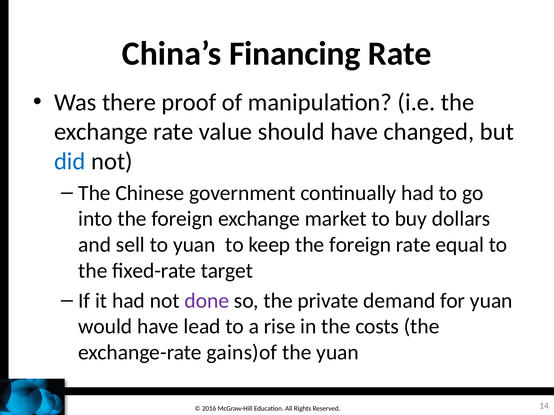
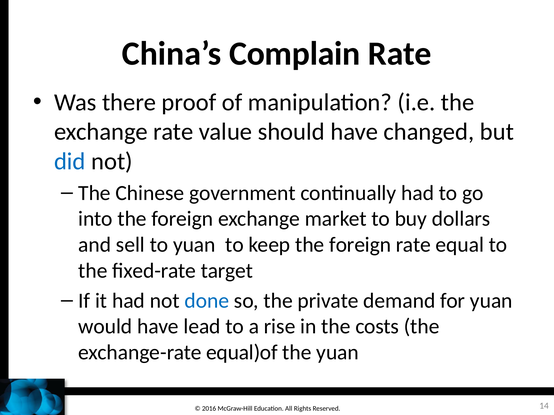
Financing: Financing -> Complain (295, 54)
done colour: purple -> blue (207, 301)
gains)of: gains)of -> equal)of (242, 353)
